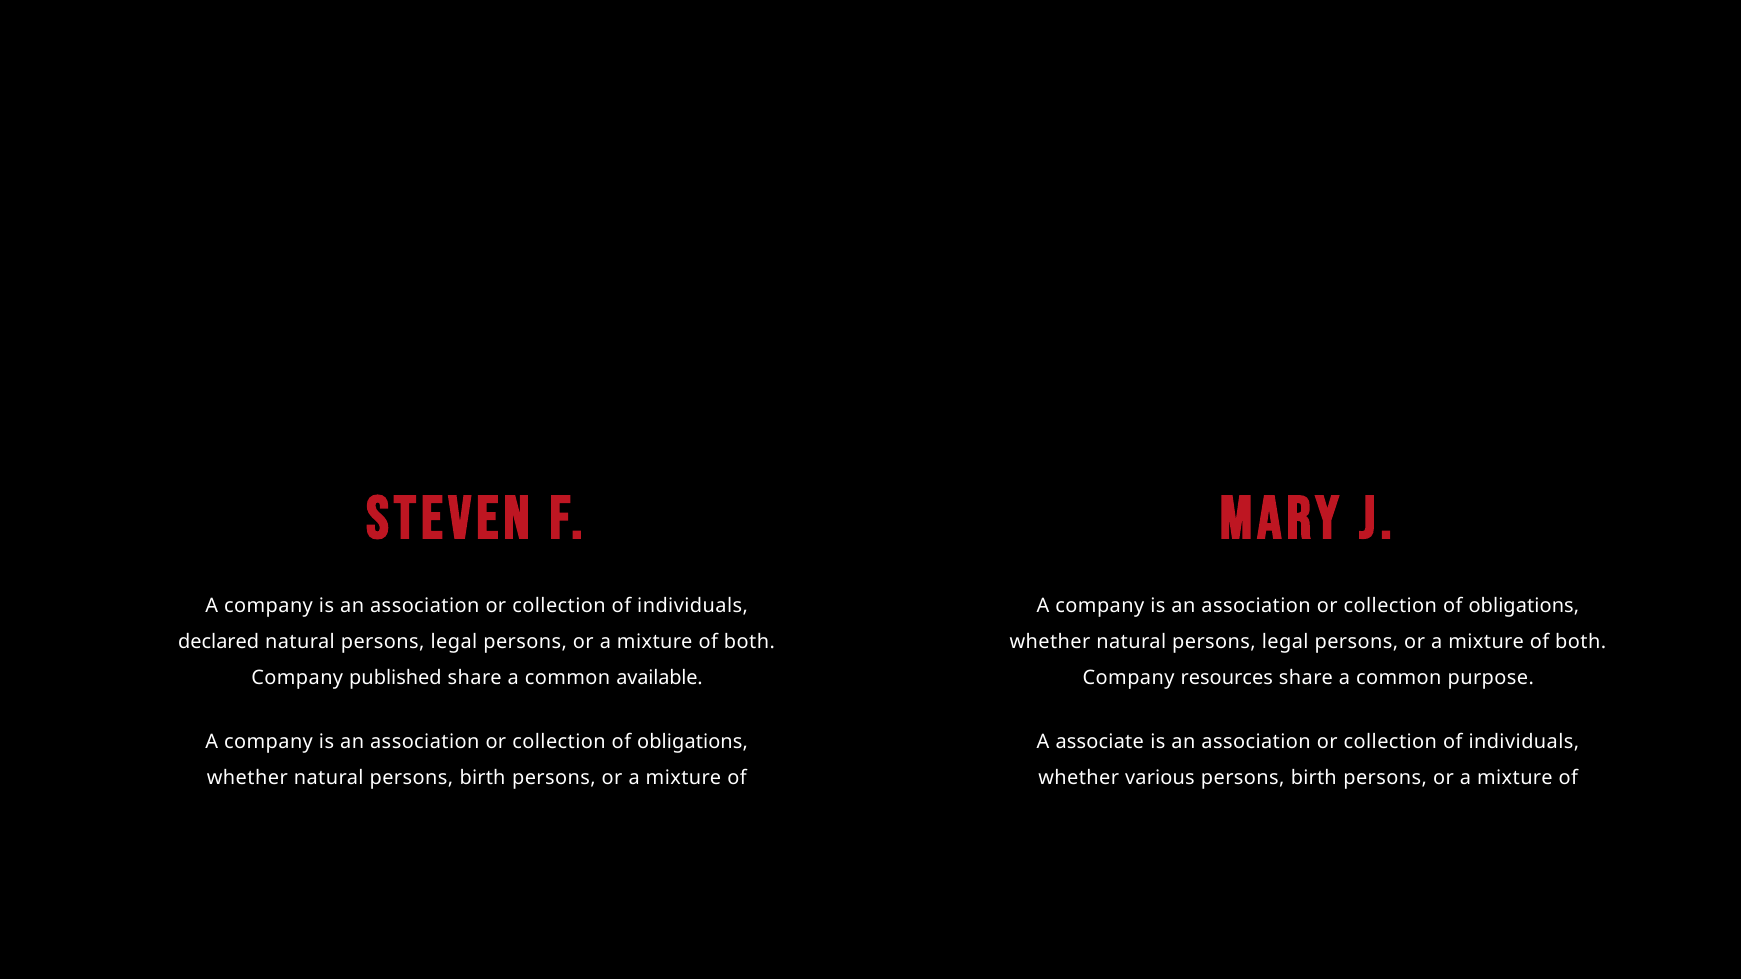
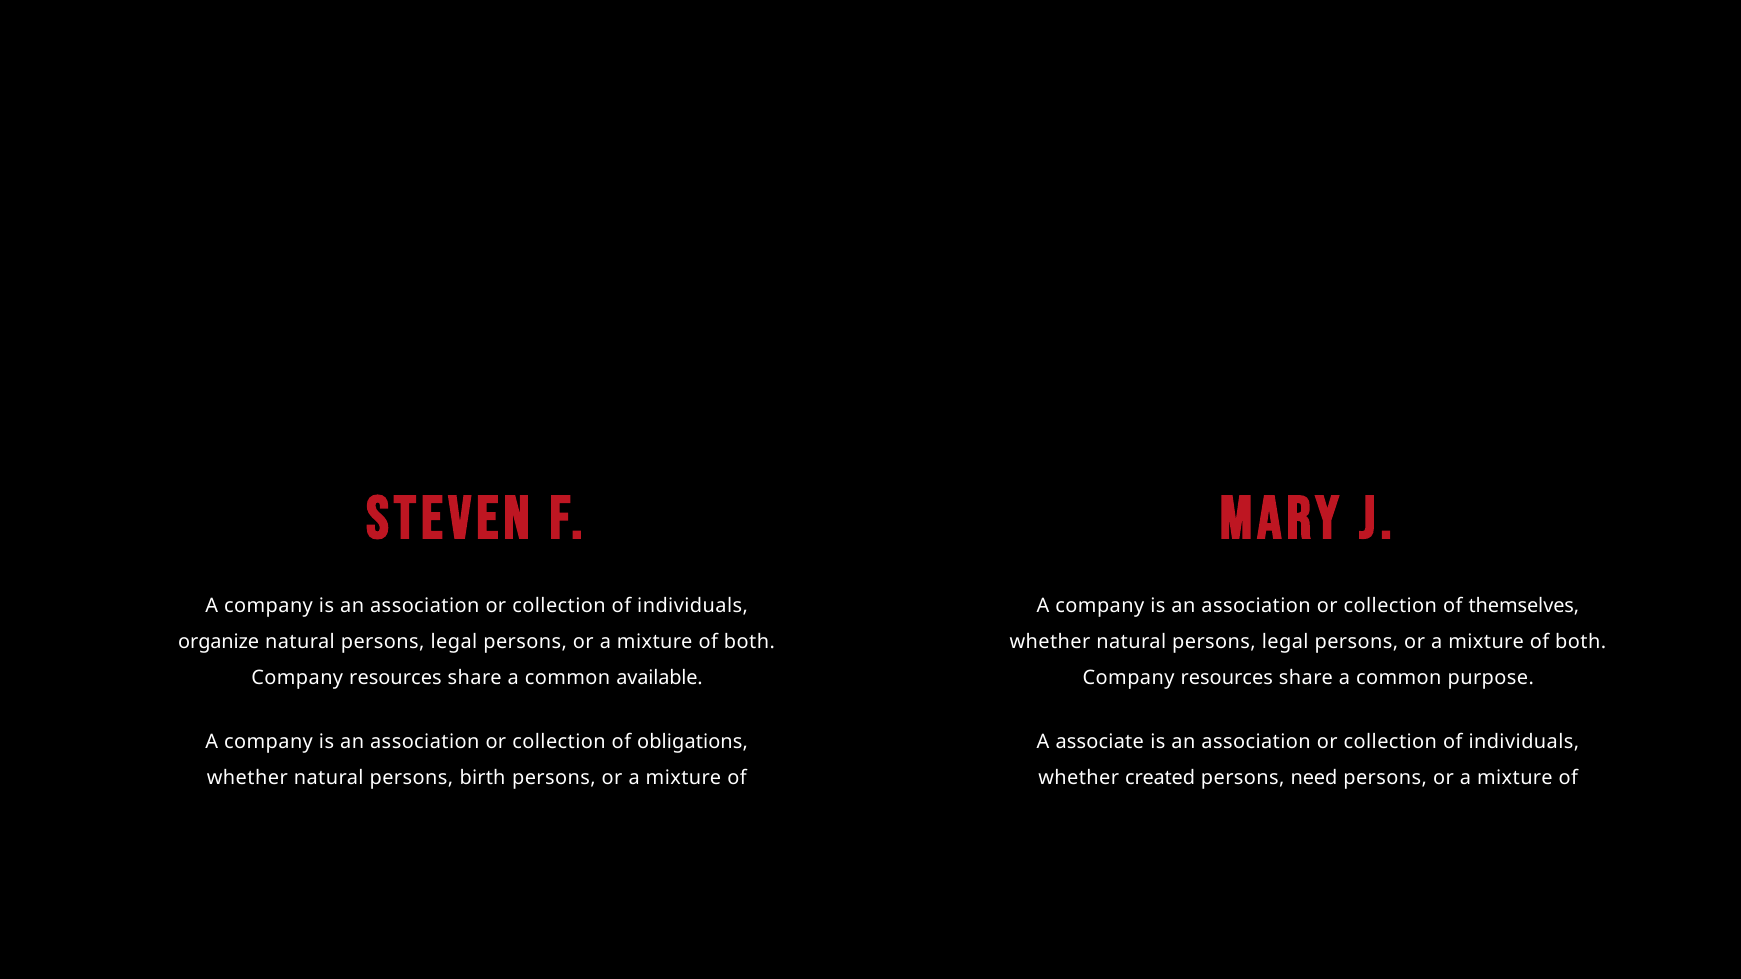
obligations: obligations -> themselves (1524, 607)
declared: declared -> organize (219, 643)
published: published -> resources (395, 678)
various: various -> created (1160, 778)
birth: birth -> need (1314, 778)
